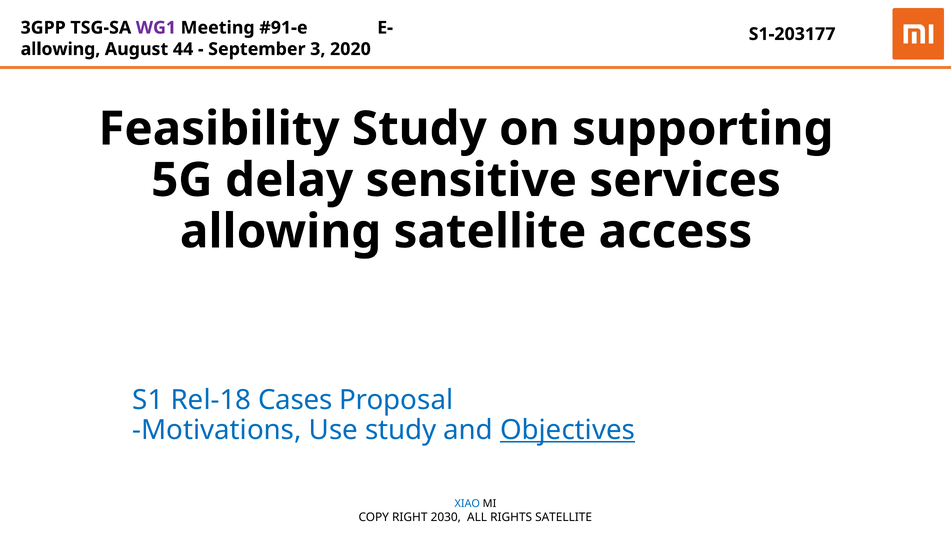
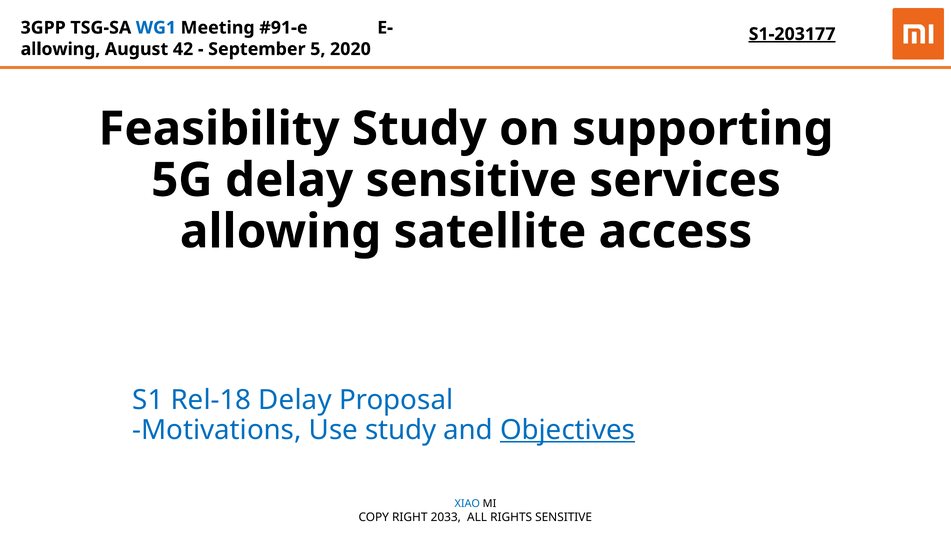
WG1 colour: purple -> blue (156, 28)
S1-203177 underline: none -> present (792, 34)
44: 44 -> 42 (183, 49)
3: 3 -> 5 (318, 49)
Rel-18 Cases: Cases -> Delay (295, 400)
2030: 2030 -> 2033 (446, 517)
RIGHTS SATELLITE: SATELLITE -> SENSITIVE (564, 517)
